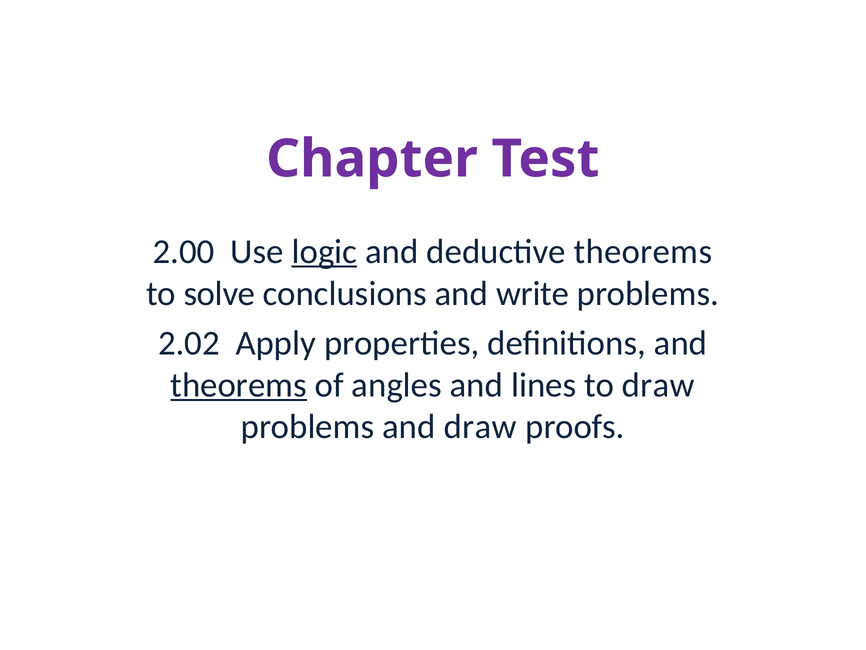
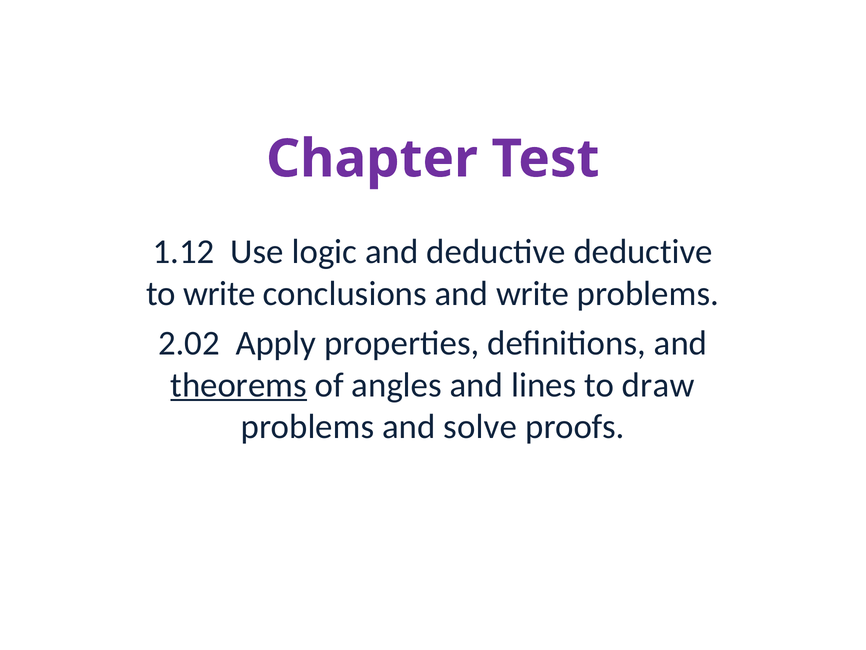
2.00: 2.00 -> 1.12 (184, 251)
logic underline: present -> none (324, 251)
deductive theorems: theorems -> deductive (643, 251)
to solve: solve -> write (219, 293)
and draw: draw -> solve (480, 427)
